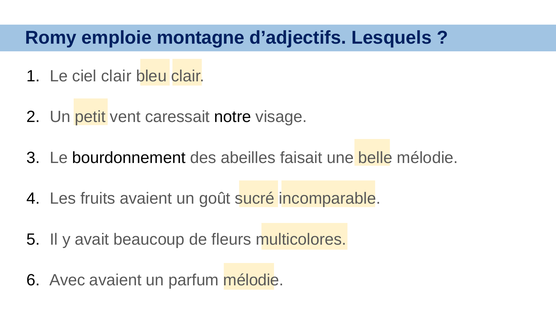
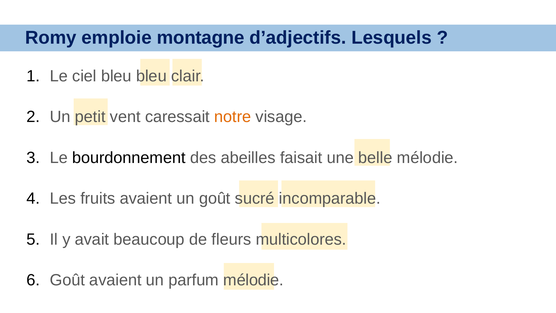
ciel clair: clair -> bleu (116, 76)
notre colour: black -> orange (233, 117)
Avec: Avec -> Goût (67, 280)
